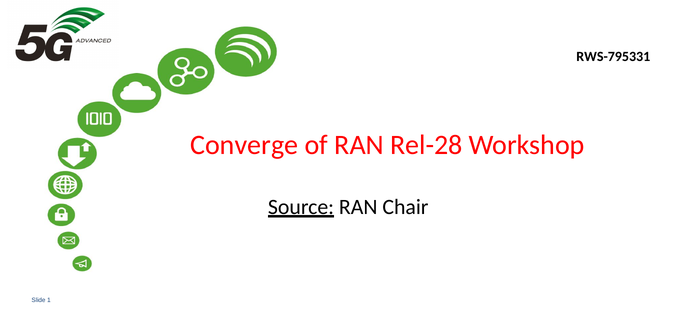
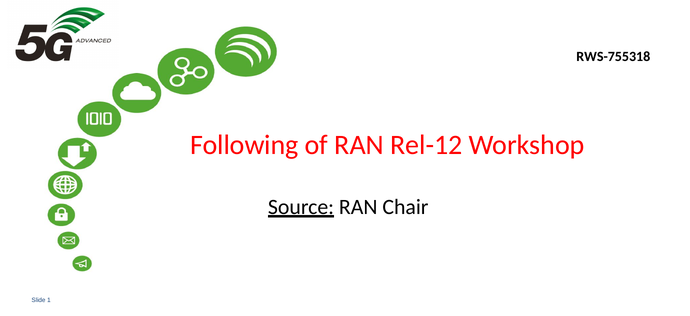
RWS-795331: RWS-795331 -> RWS-755318 (613, 56)
Converge: Converge -> Following (244, 145)
Rel-28: Rel-28 -> Rel-12 (426, 145)
